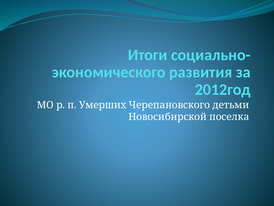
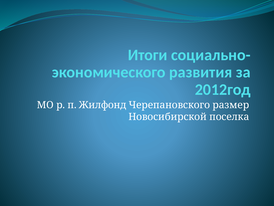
Умерших: Умерших -> Жилфонд (103, 105)
детьми: детьми -> размер (231, 105)
